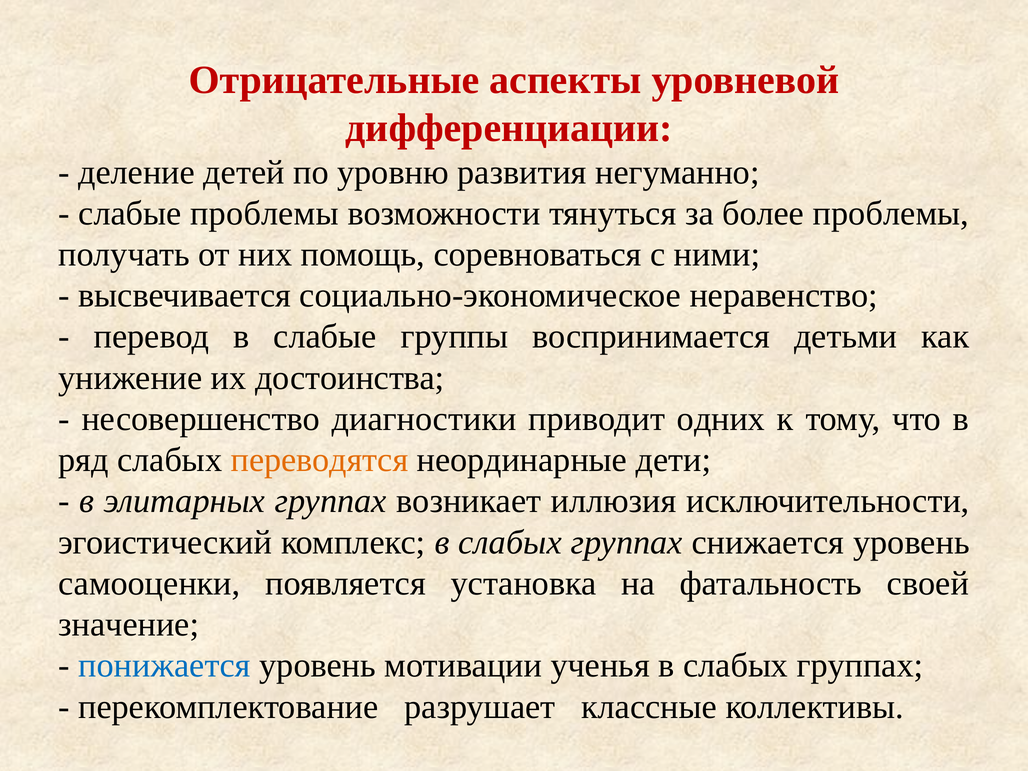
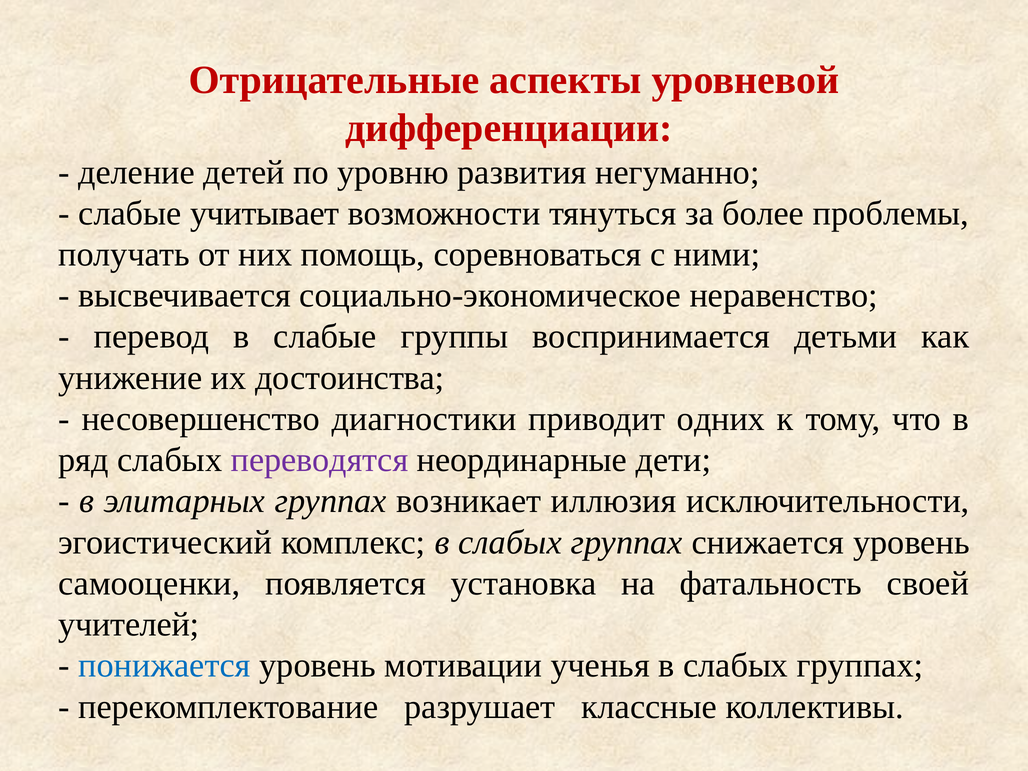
слабые проблемы: проблемы -> учитывает (265, 213)
переводятся colour: orange -> purple (319, 460)
значение: значение -> учителей (129, 625)
